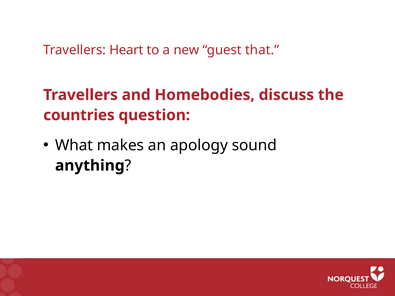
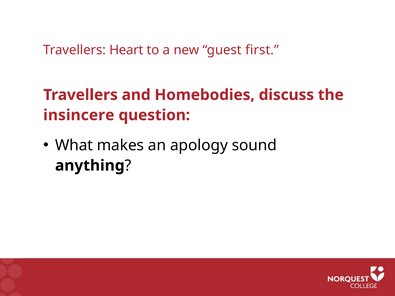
that: that -> first (262, 50)
countries: countries -> insincere (79, 115)
